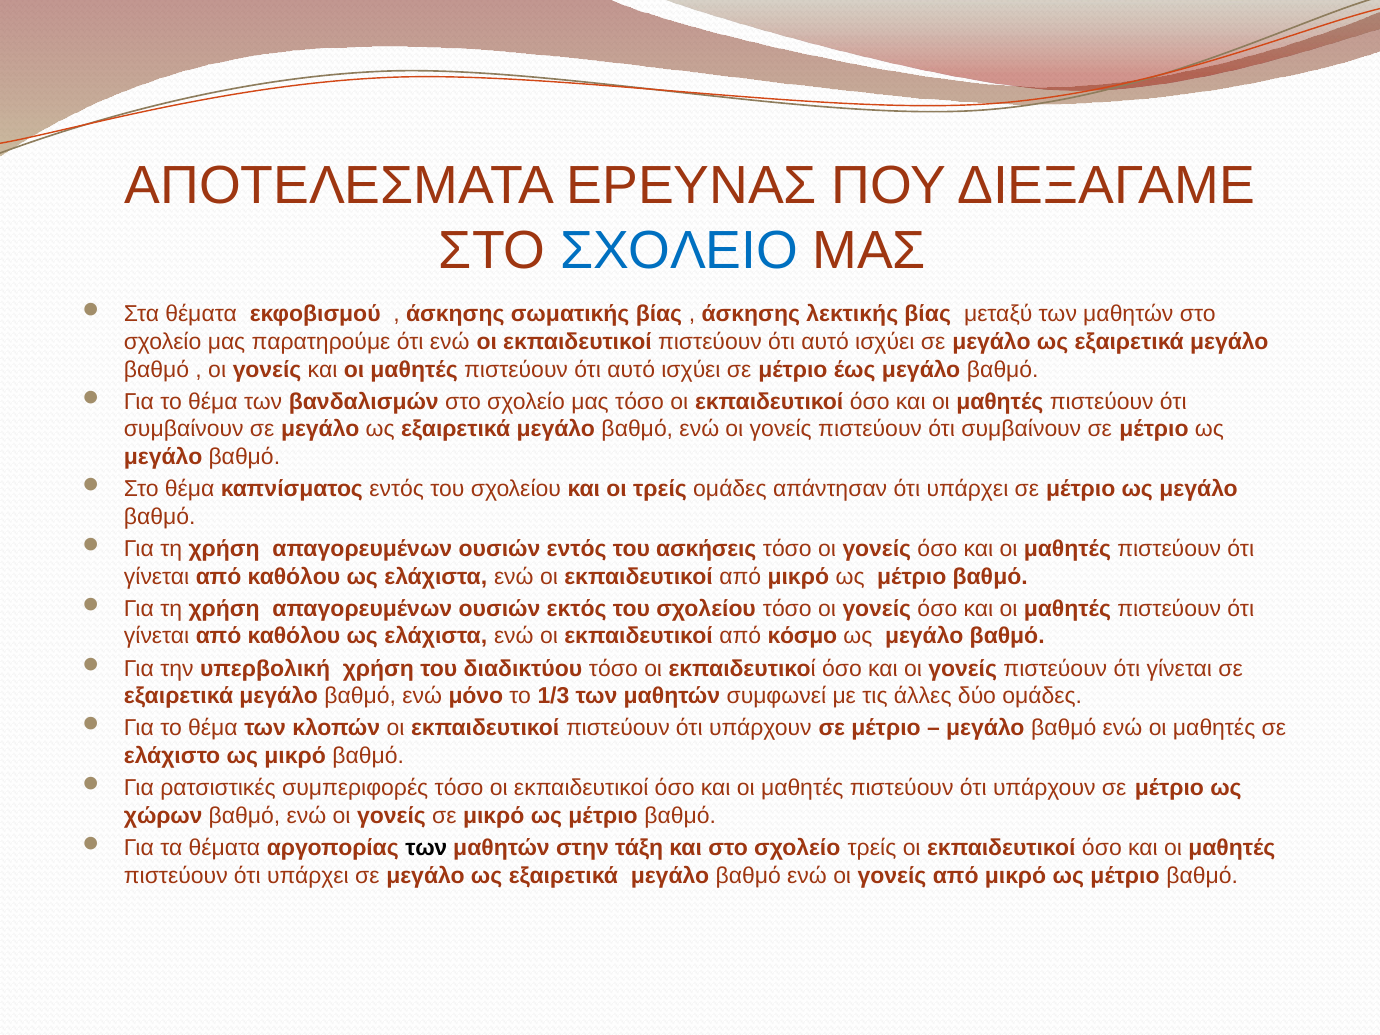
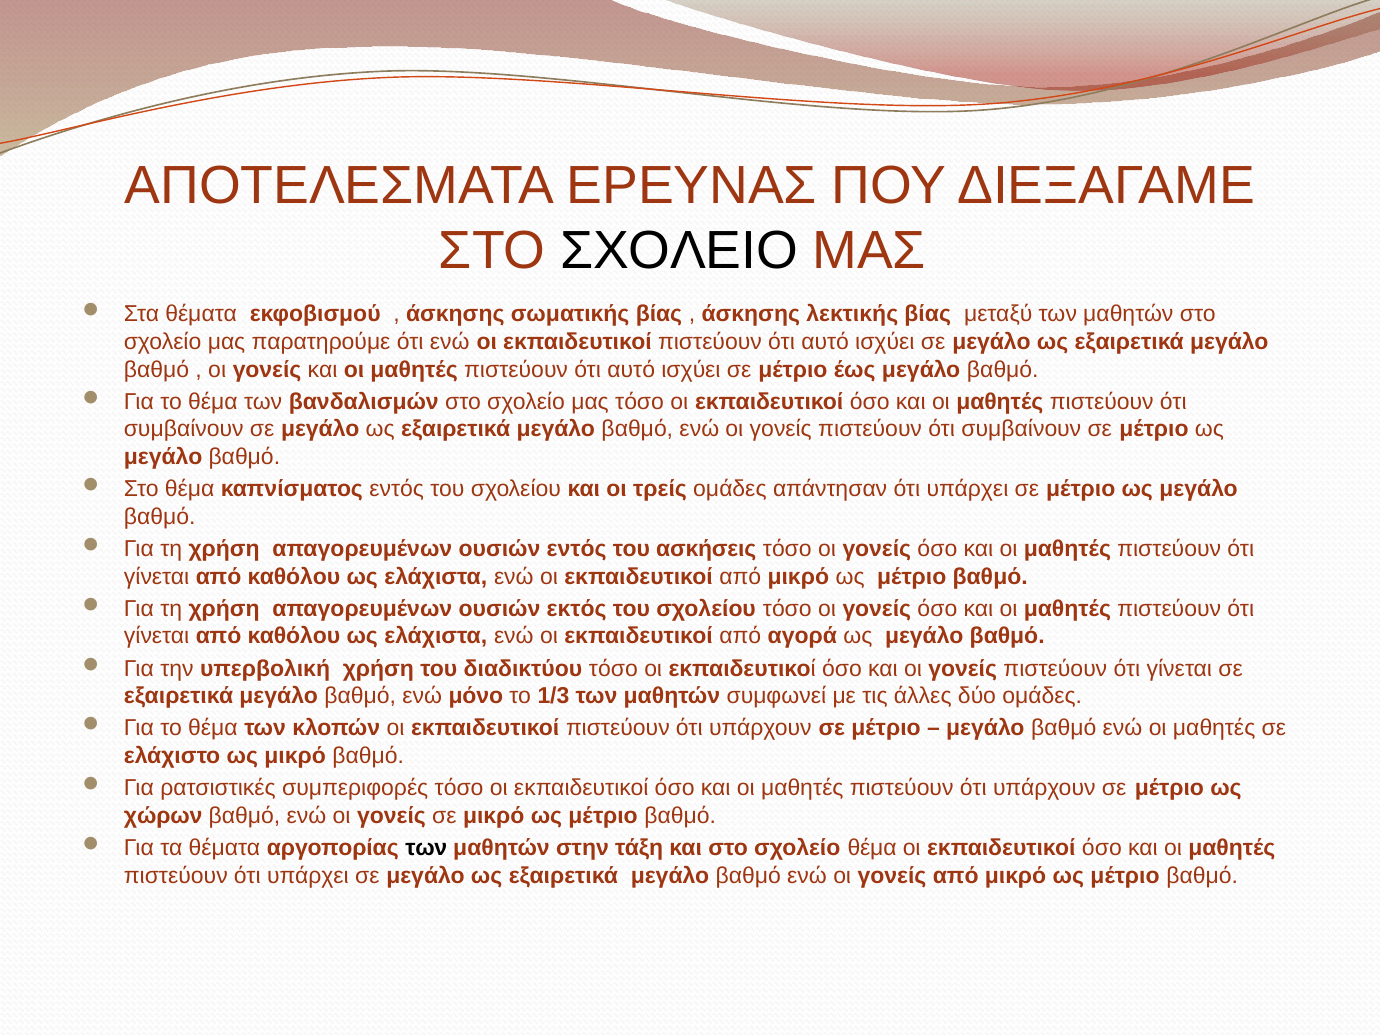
ΣΧΟΛΕΙΟ colour: blue -> black (679, 250)
κόσμο: κόσμο -> αγορά (802, 636)
σχολείο τρείς: τρείς -> θέμα (872, 848)
